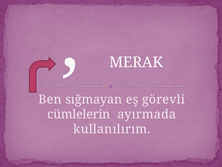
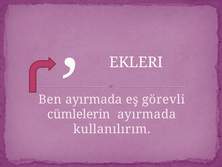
MERAK: MERAK -> EKLERI (136, 62)
Ben sığmayan: sığmayan -> ayırmada (94, 99)
